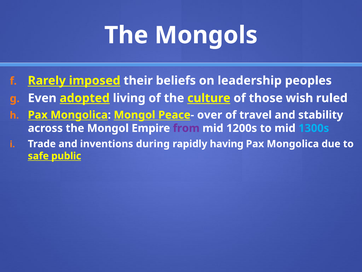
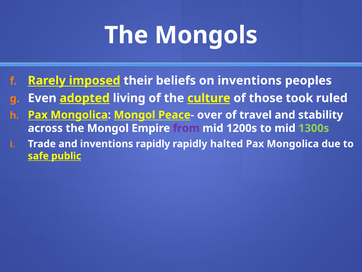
on leadership: leadership -> inventions (250, 80)
wish: wish -> took (299, 98)
1300s colour: light blue -> light green (314, 128)
inventions during: during -> rapidly (153, 144)
having: having -> halted (227, 144)
